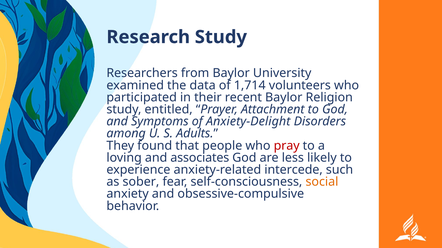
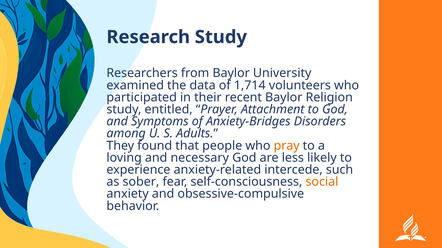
Anxiety-Delight: Anxiety-Delight -> Anxiety-Bridges (248, 122)
pray colour: red -> orange (287, 146)
associates: associates -> necessary (200, 158)
